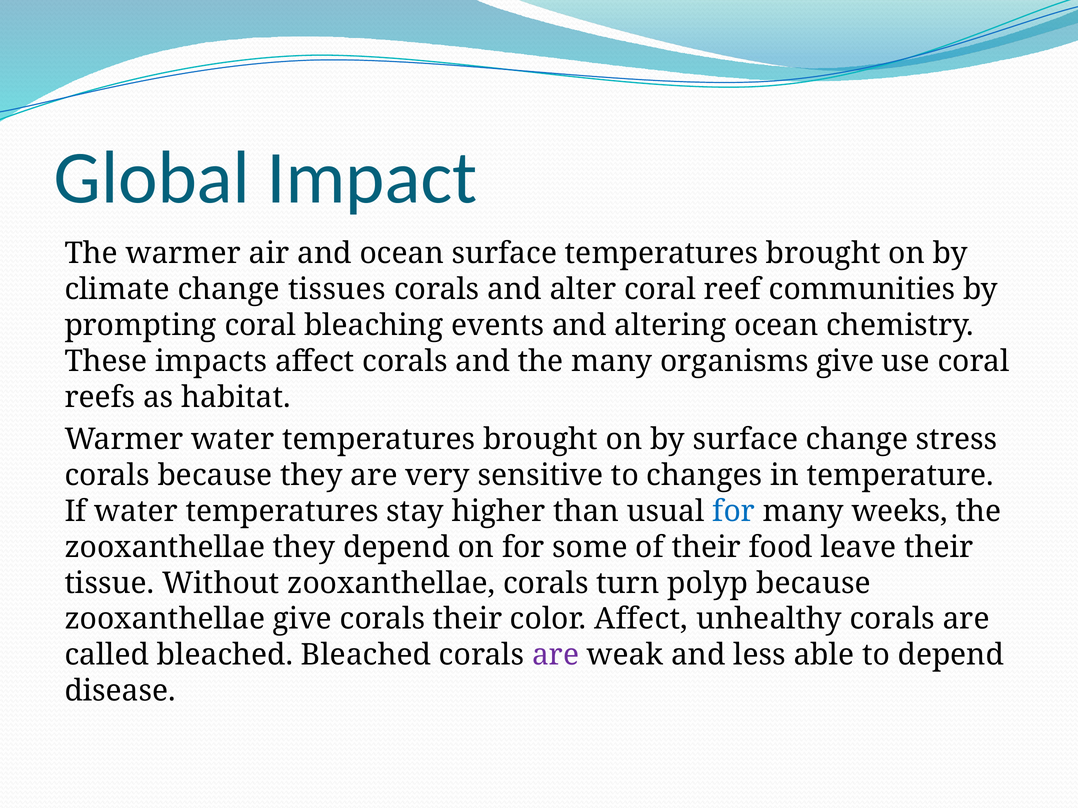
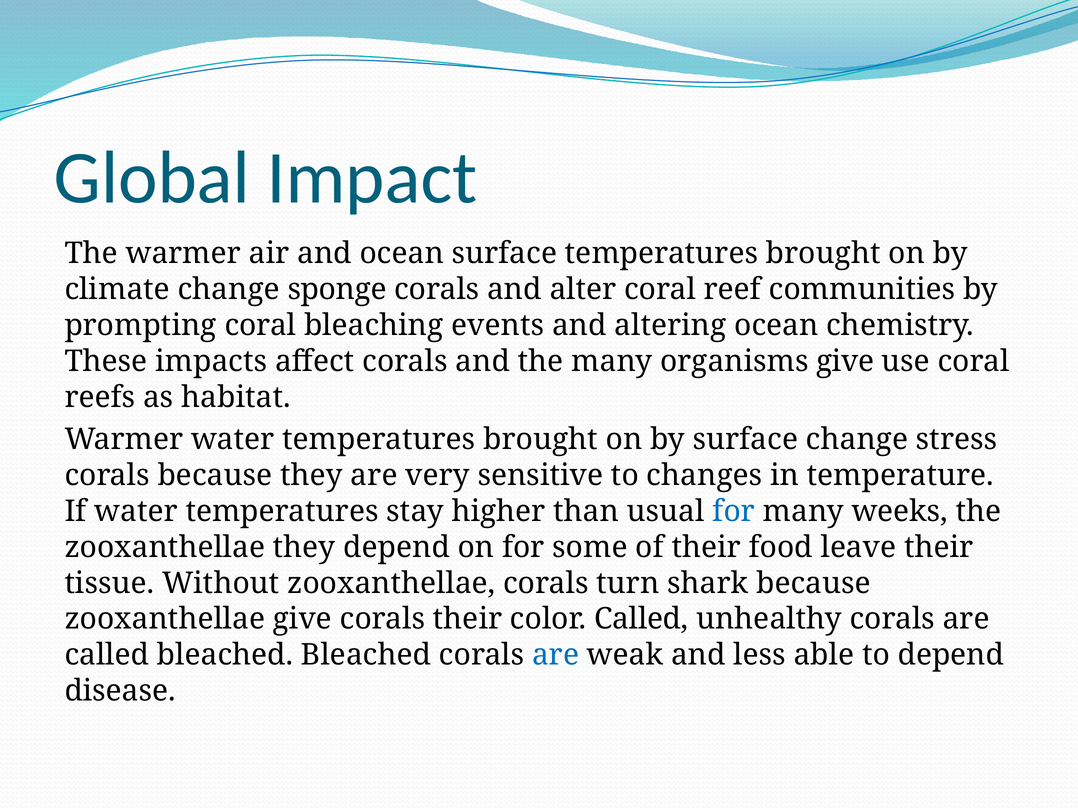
tissues: tissues -> sponge (337, 290)
polyp: polyp -> shark (708, 583)
color Affect: Affect -> Called (641, 619)
are colour: purple -> blue (556, 655)
